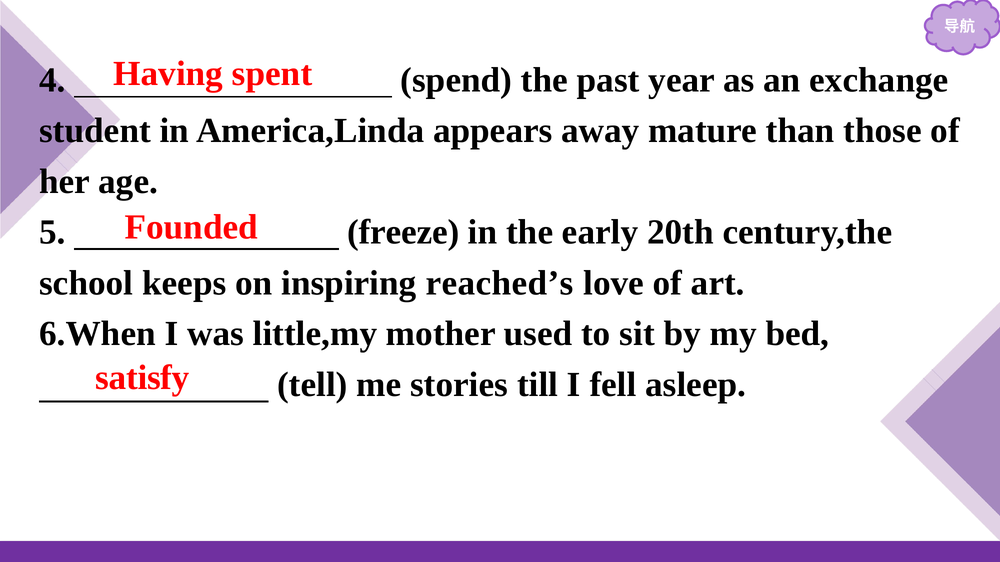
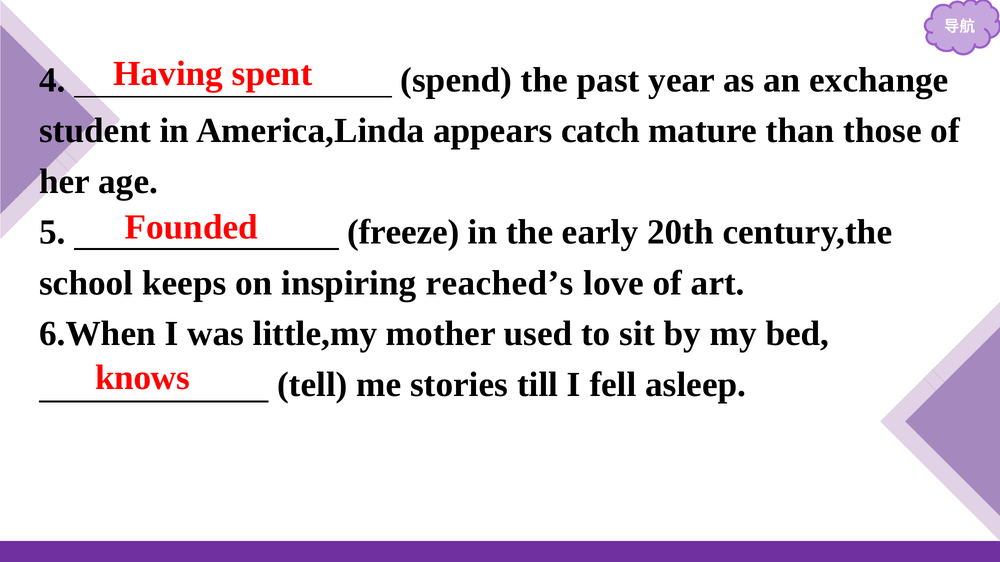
away: away -> catch (600, 131)
satisfy: satisfy -> knows (142, 378)
